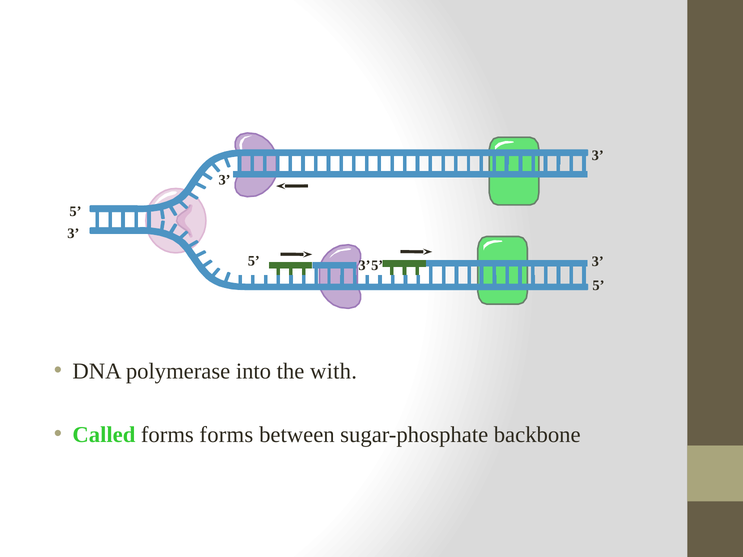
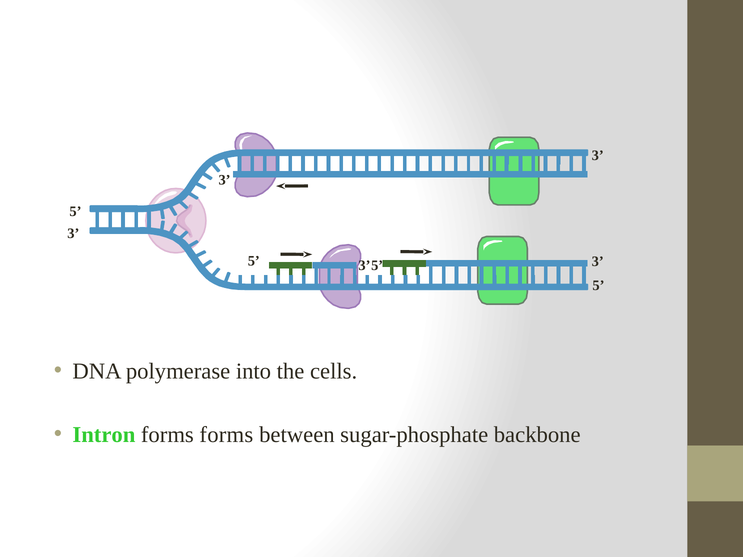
with: with -> cells (334, 371)
Called: Called -> Intron (104, 435)
